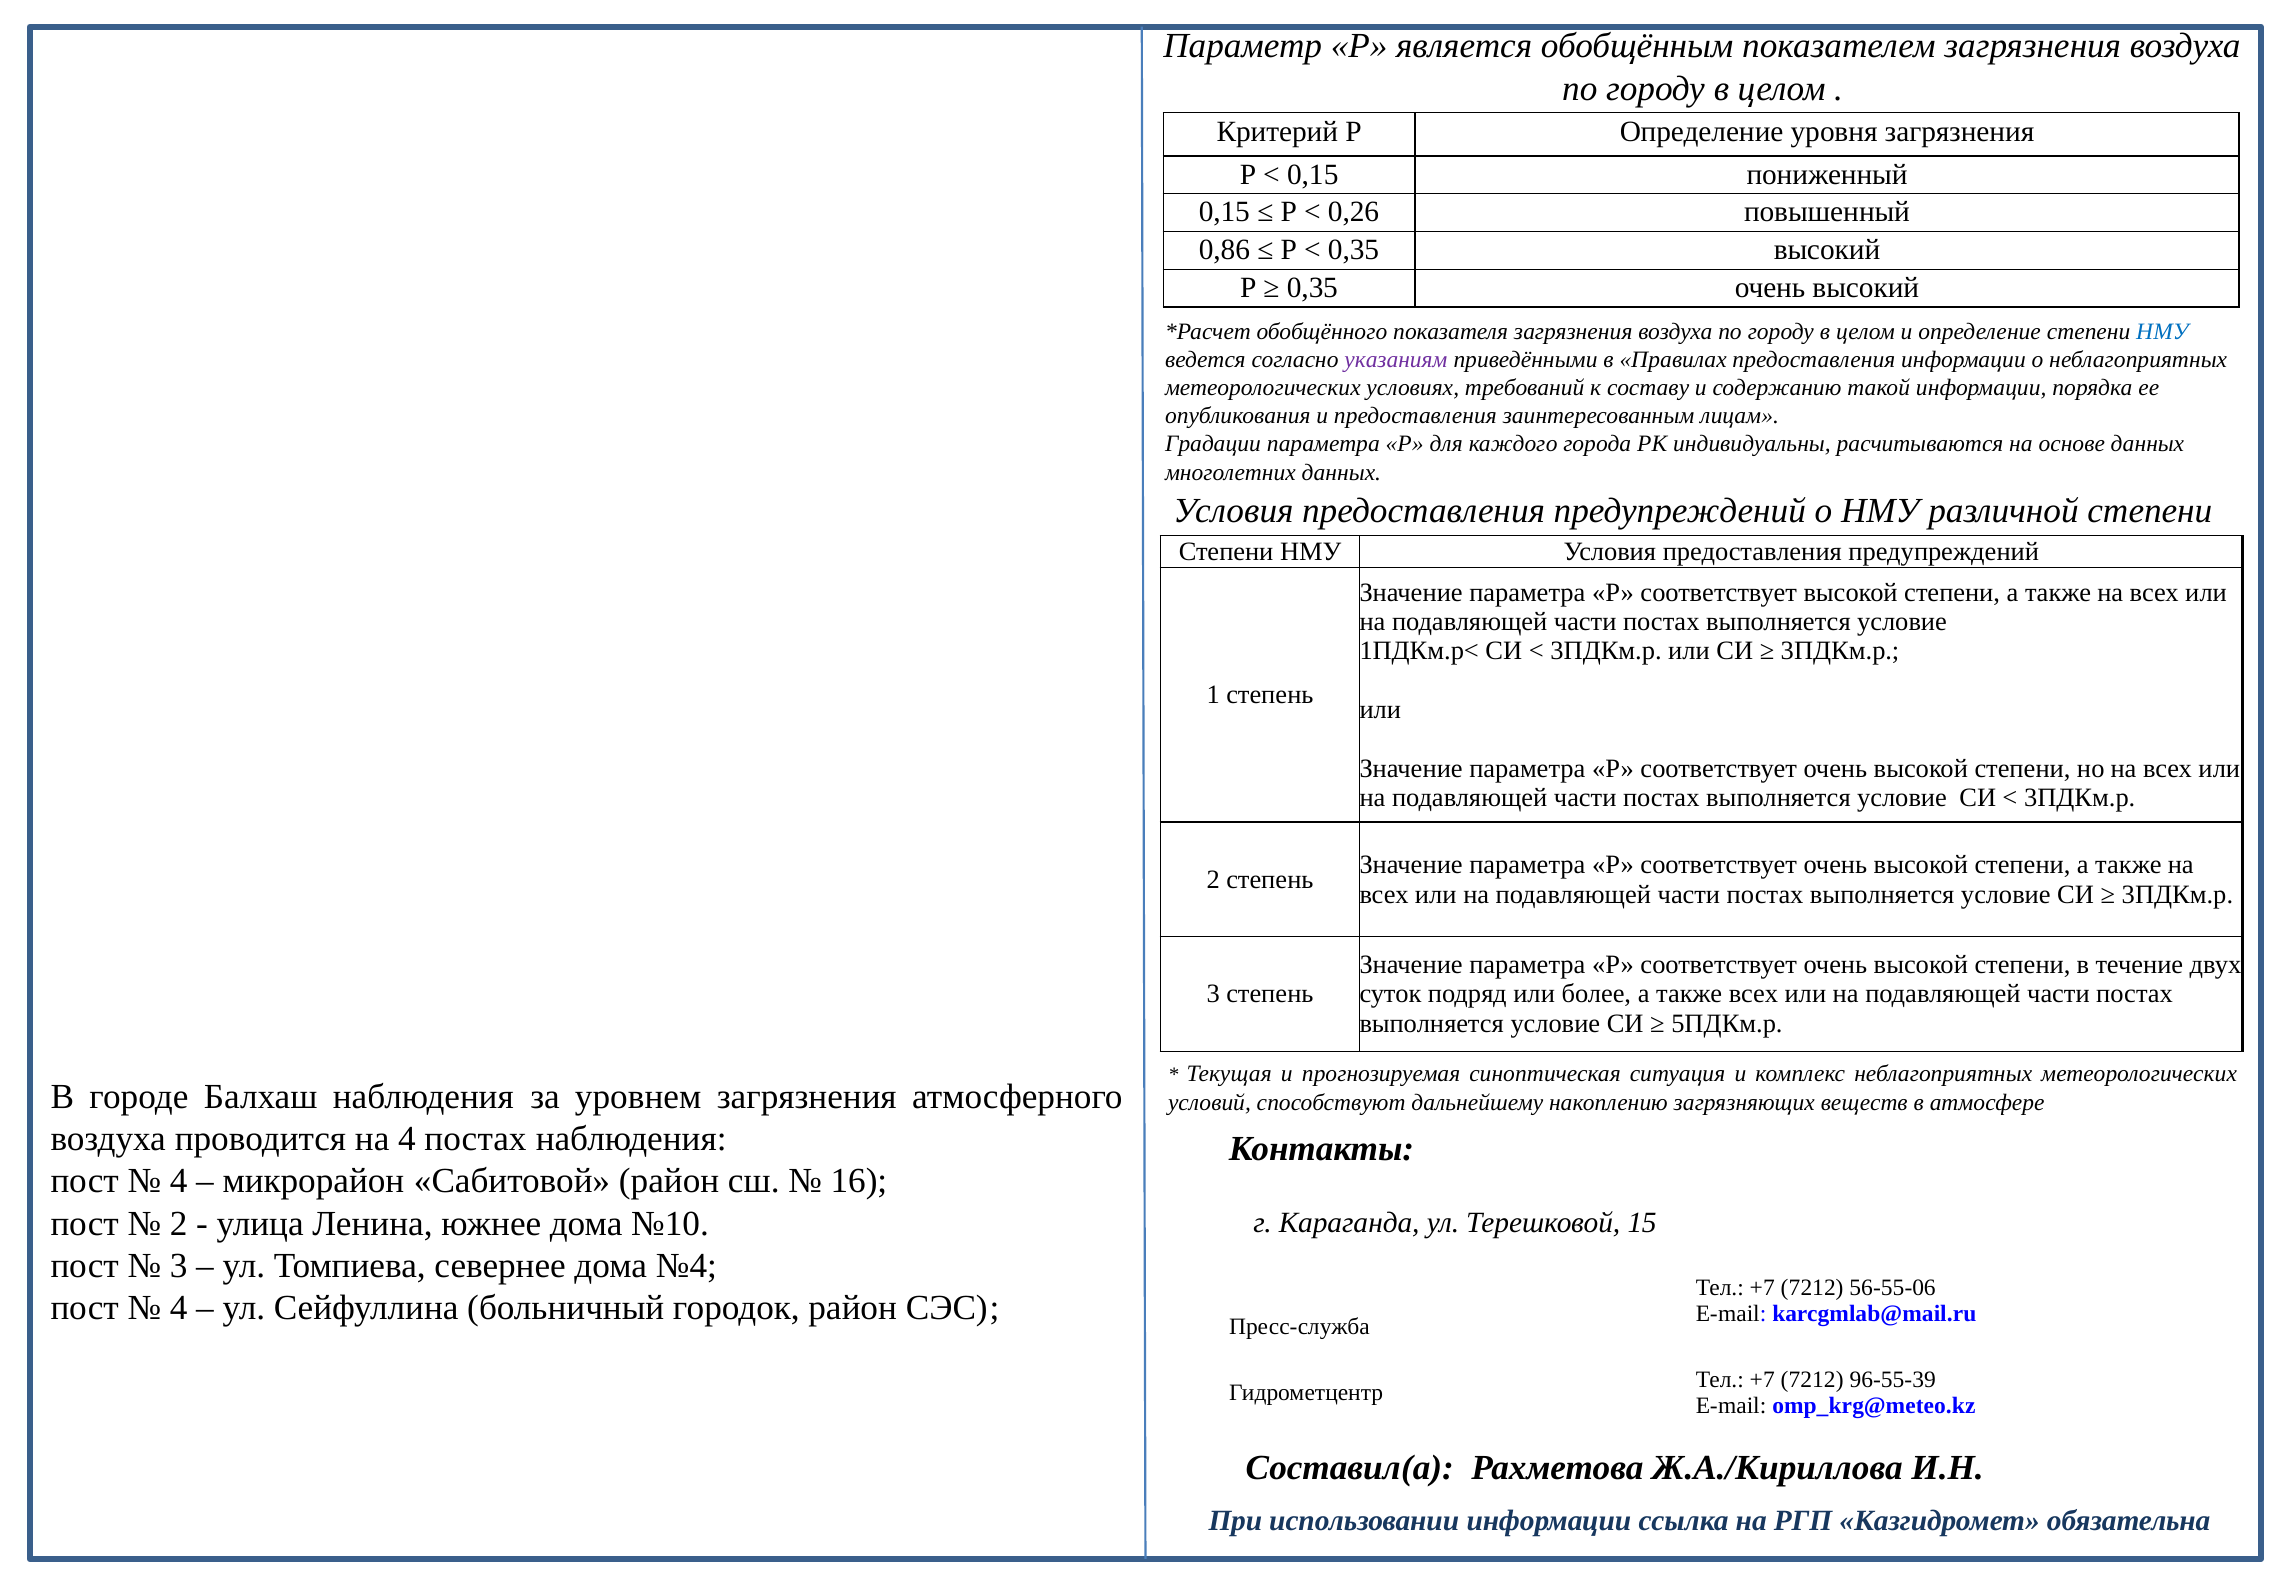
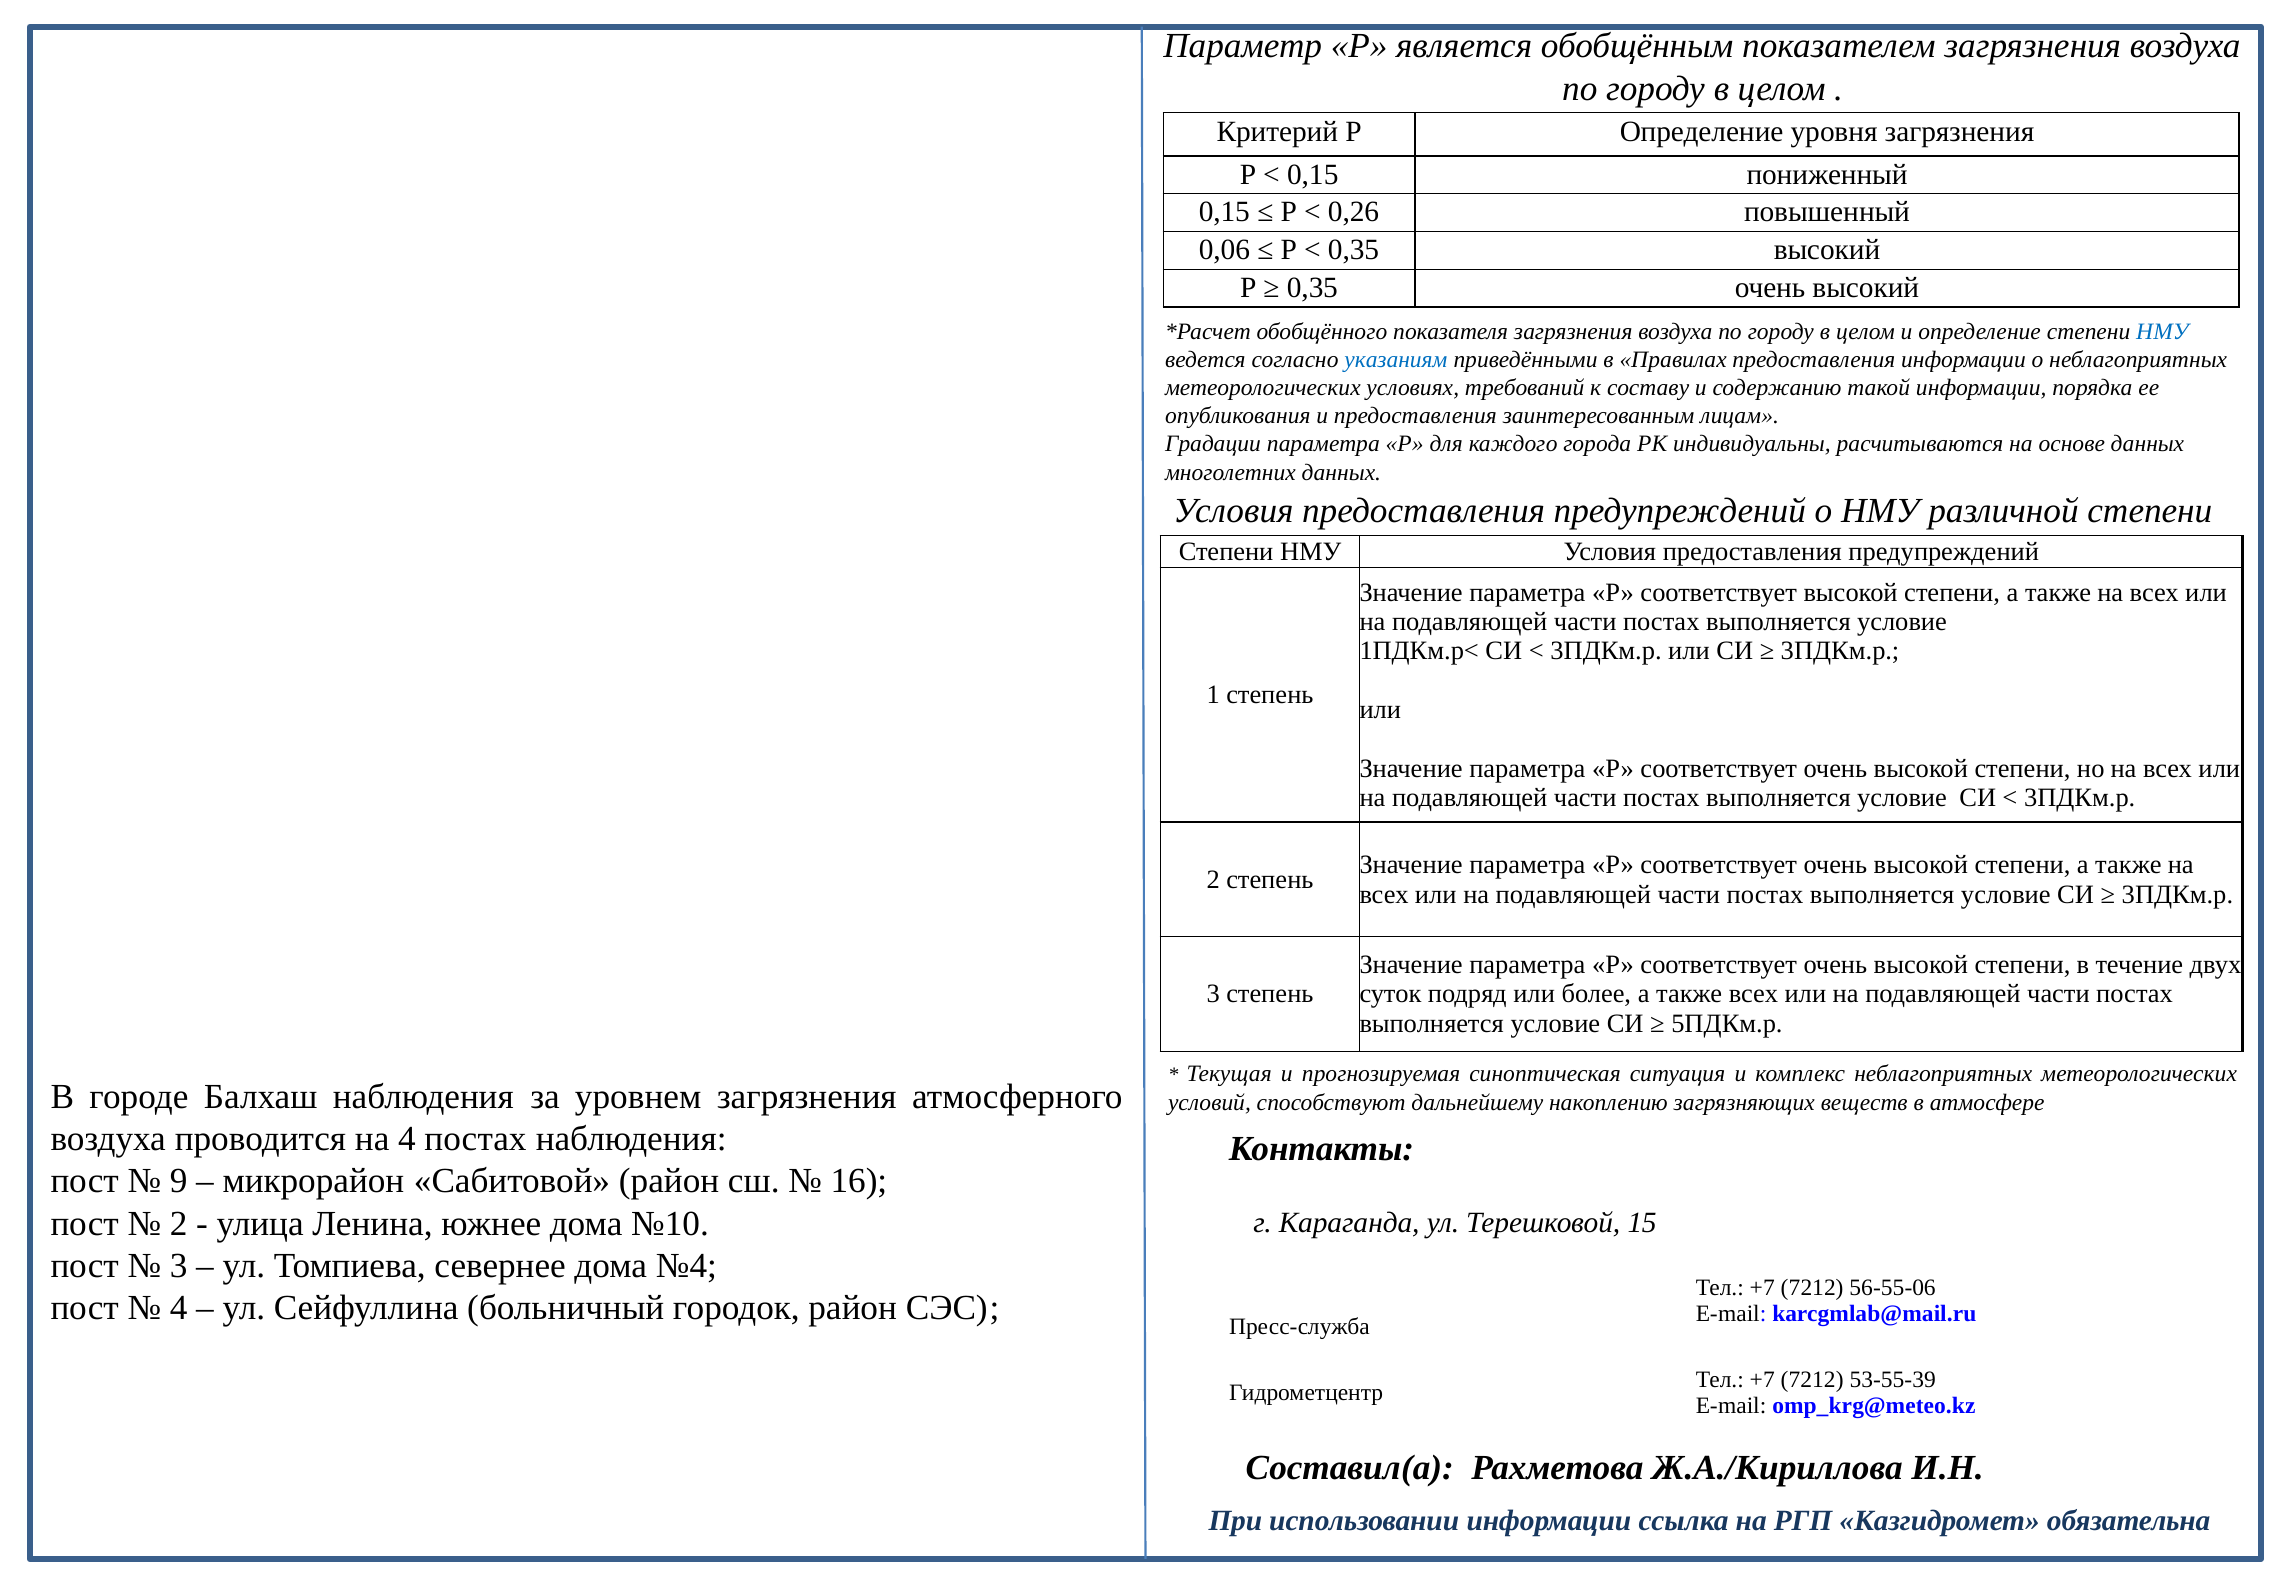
0,86: 0,86 -> 0,06 (1224, 250)
указаниям colour: purple -> blue (1396, 360)
4: 4 -> 9 (179, 1181)
96-55-39: 96-55-39 -> 53-55-39 (1893, 1379)
